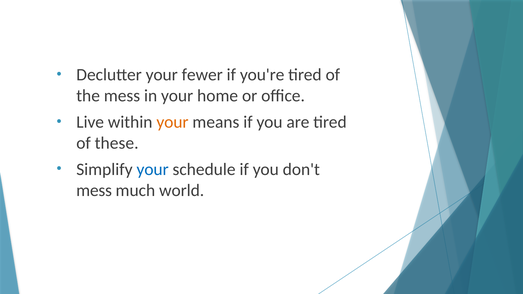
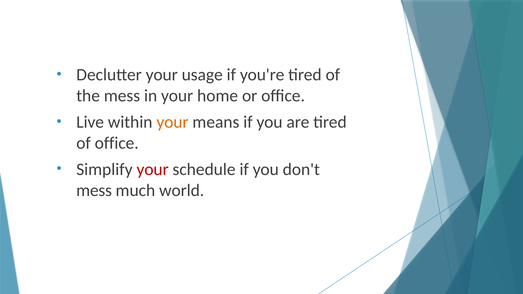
fewer: fewer -> usage (202, 75)
of these: these -> office (117, 143)
your colour: blue -> red (153, 169)
